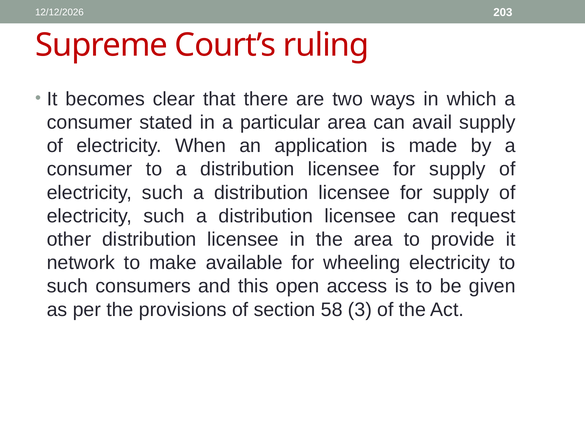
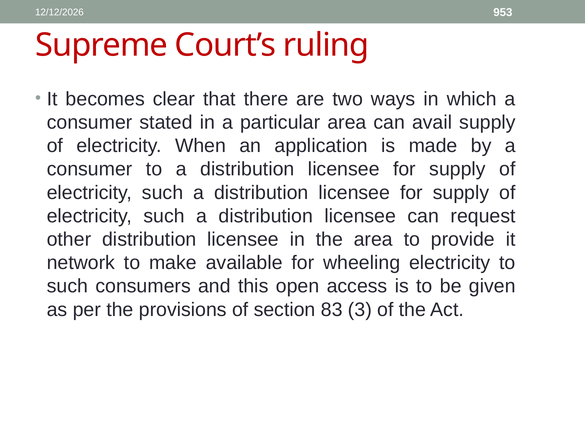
203: 203 -> 953 (503, 12)
58: 58 -> 83 (332, 309)
